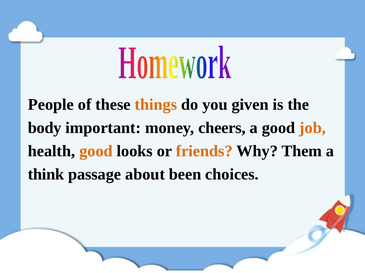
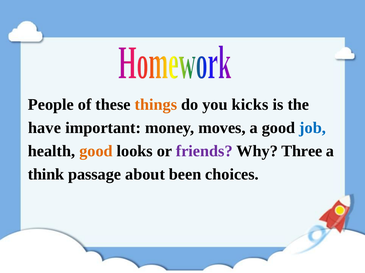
given: given -> kicks (250, 105)
body: body -> have (45, 128)
cheers: cheers -> moves (222, 128)
job colour: orange -> blue (313, 128)
friends colour: orange -> purple (204, 151)
Them: Them -> Three (302, 151)
